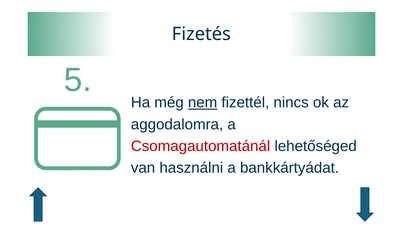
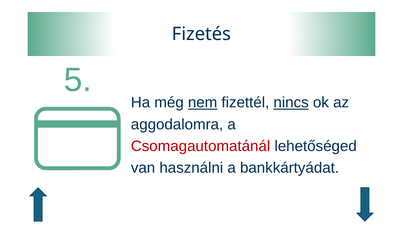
nincs underline: none -> present (291, 102)
